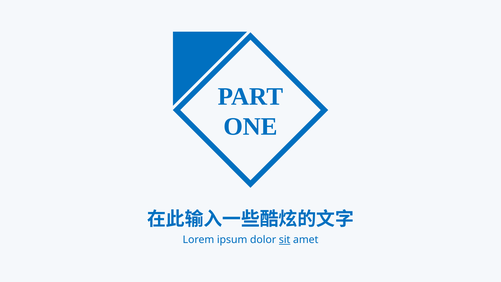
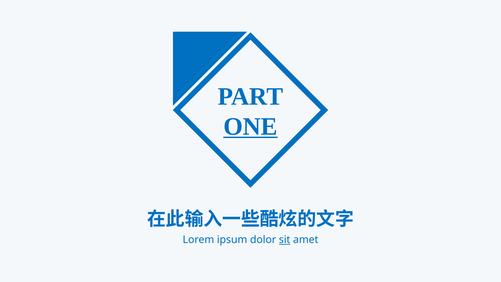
ONE underline: none -> present (251, 126)
